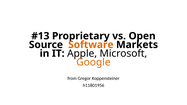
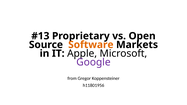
Google colour: orange -> purple (93, 62)
